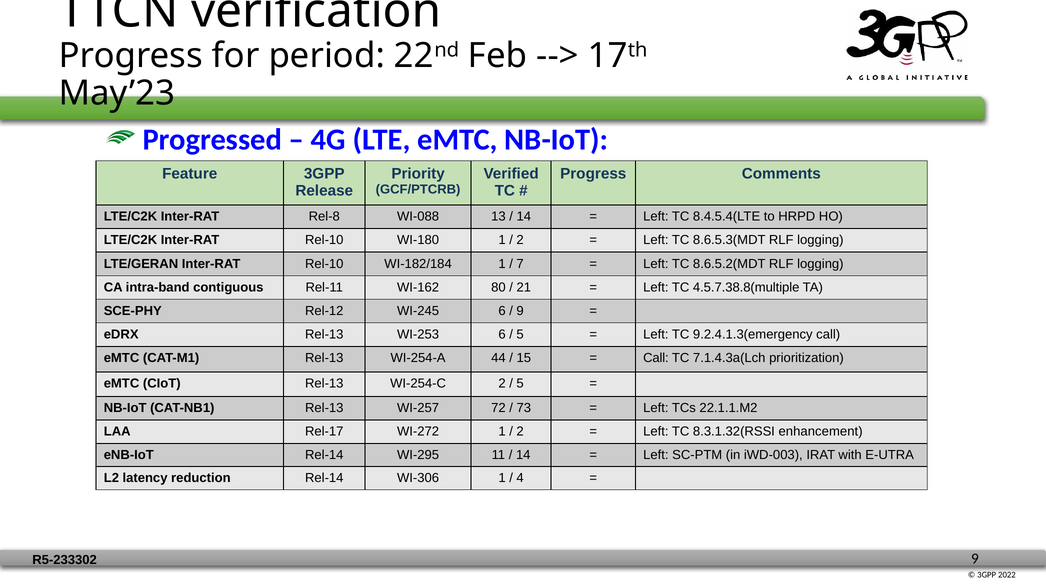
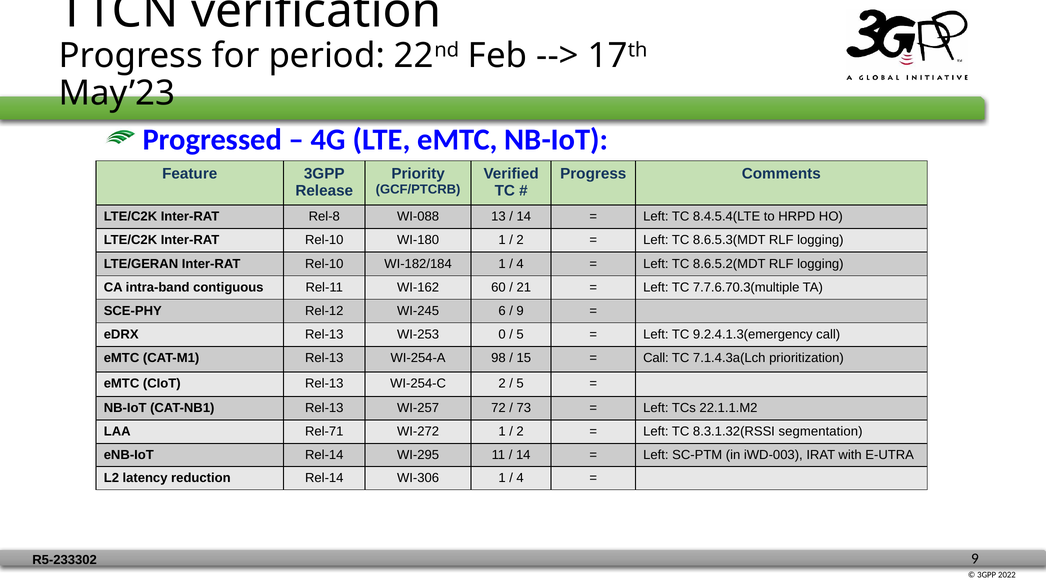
7: 7 -> 4 (520, 264)
80: 80 -> 60 (498, 287)
4.5.7.38.8(multiple: 4.5.7.38.8(multiple -> 7.7.6.70.3(multiple (746, 287)
WI-253 6: 6 -> 0 (502, 334)
44: 44 -> 98 (498, 358)
Rel-17: Rel-17 -> Rel-71 (324, 432)
enhancement: enhancement -> segmentation (821, 432)
